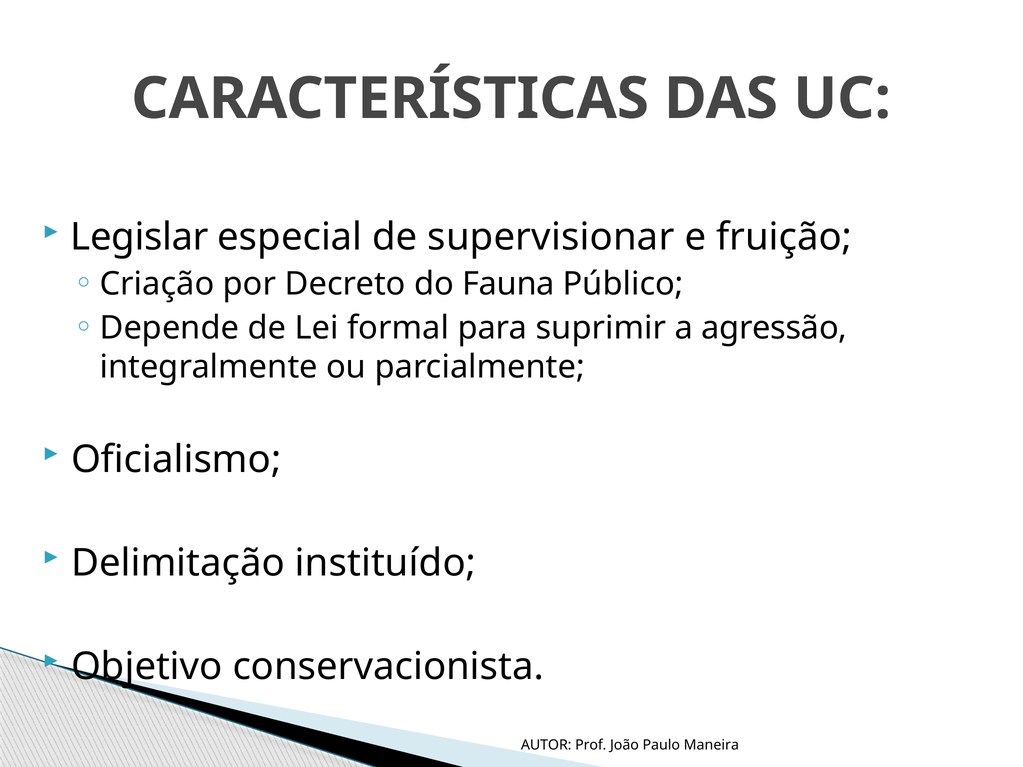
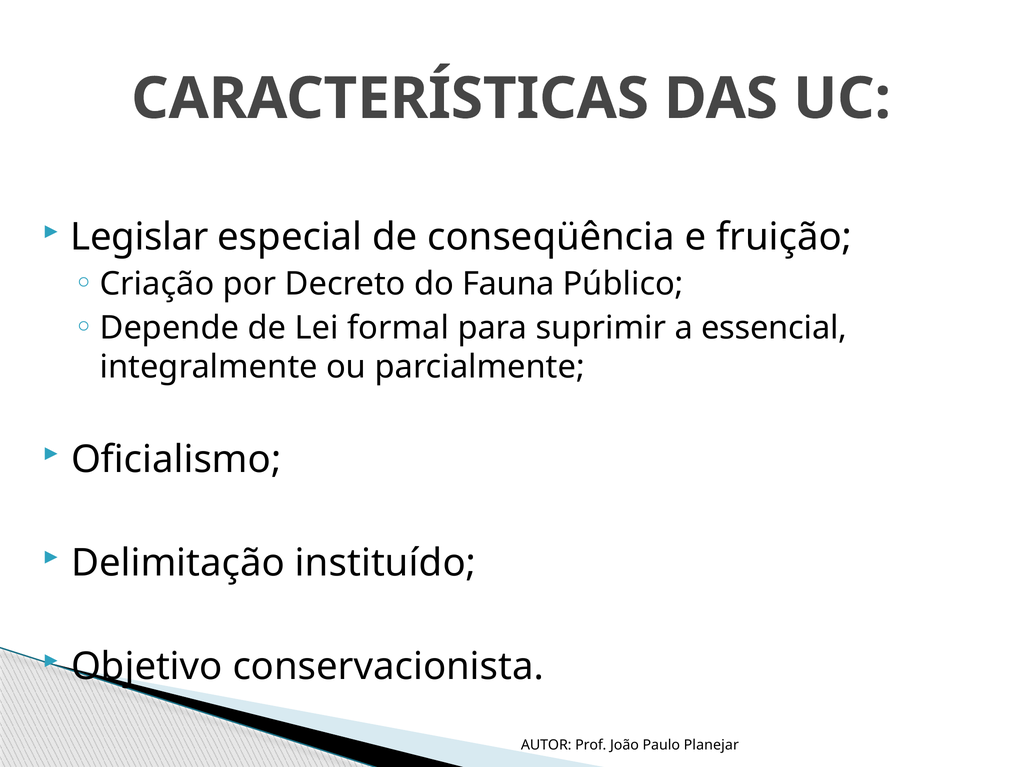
supervisionar: supervisionar -> conseqüência (551, 237)
agressão: agressão -> essencial (774, 328)
Maneira: Maneira -> Planejar (711, 745)
